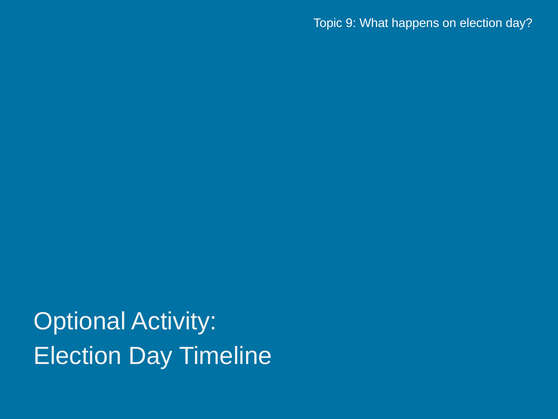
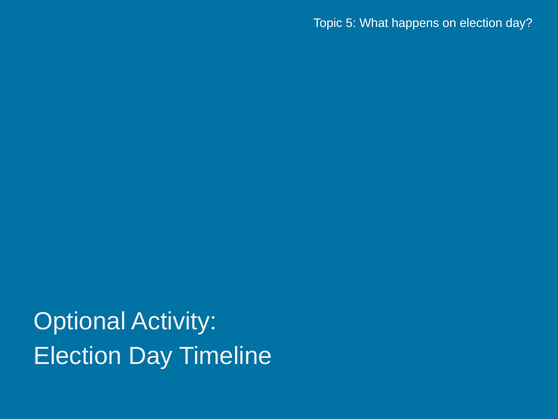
9: 9 -> 5 (351, 23)
